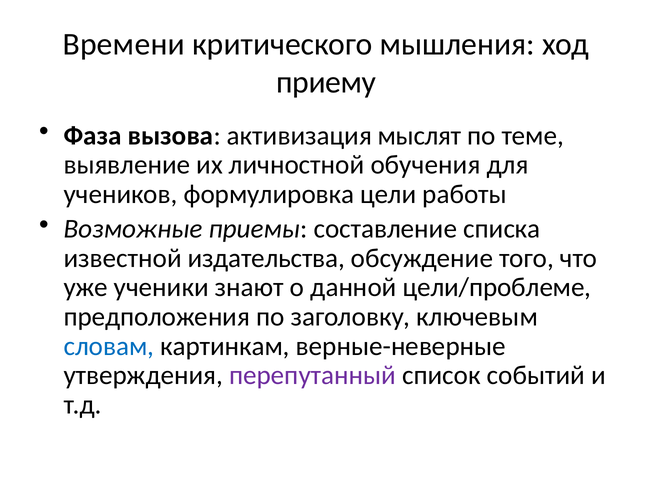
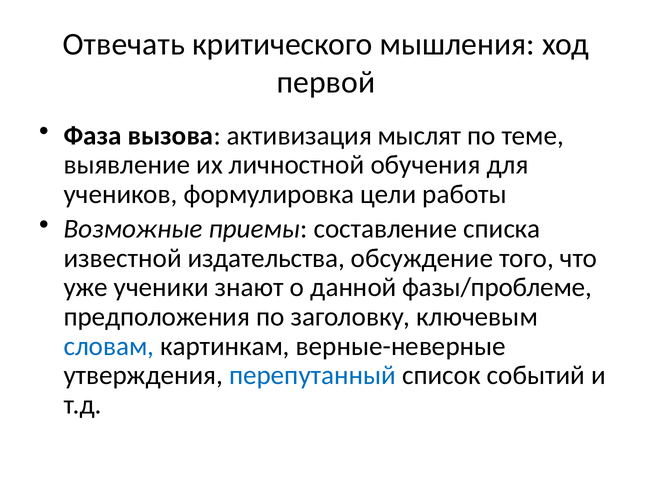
Времени: Времени -> Отвечать (124, 44)
приему: приему -> первой (326, 82)
цели/проблеме: цели/проблеме -> фазы/проблеме (497, 287)
перепутанный colour: purple -> blue (313, 375)
